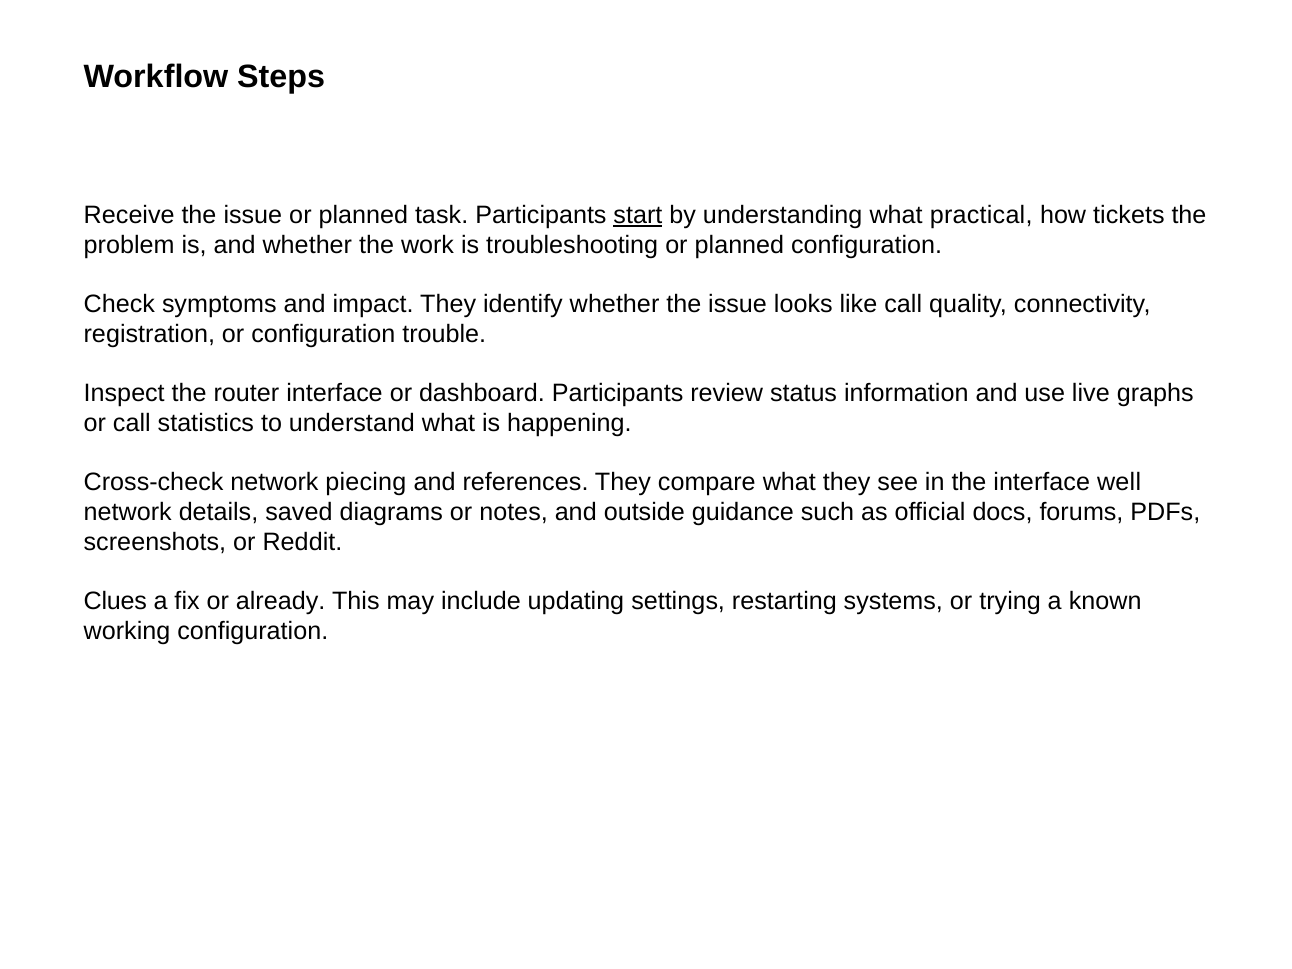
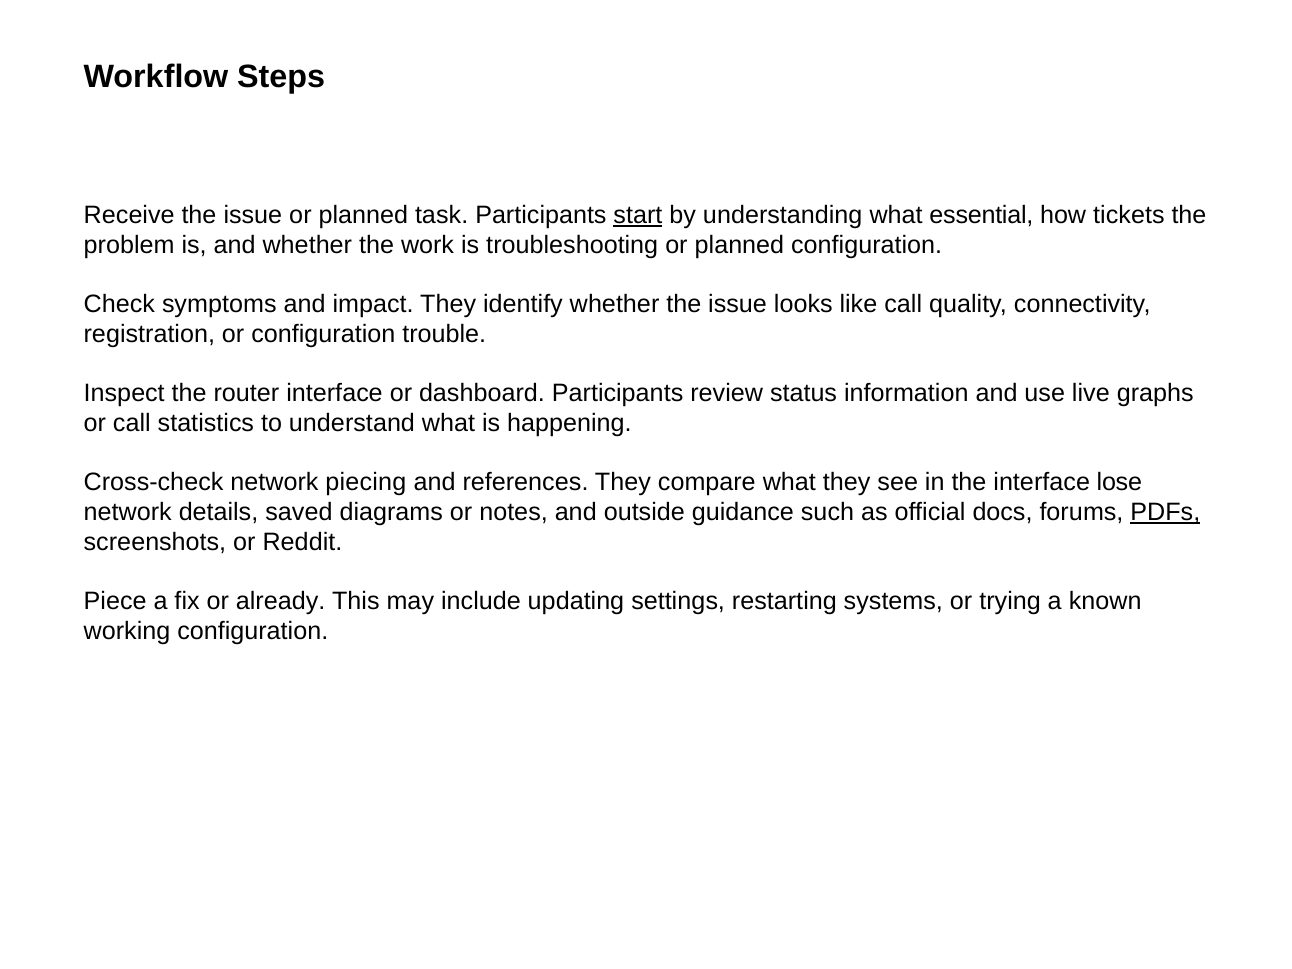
practical: practical -> essential (981, 215)
well: well -> lose (1119, 482)
PDFs underline: none -> present (1165, 512)
Clues: Clues -> Piece (115, 601)
